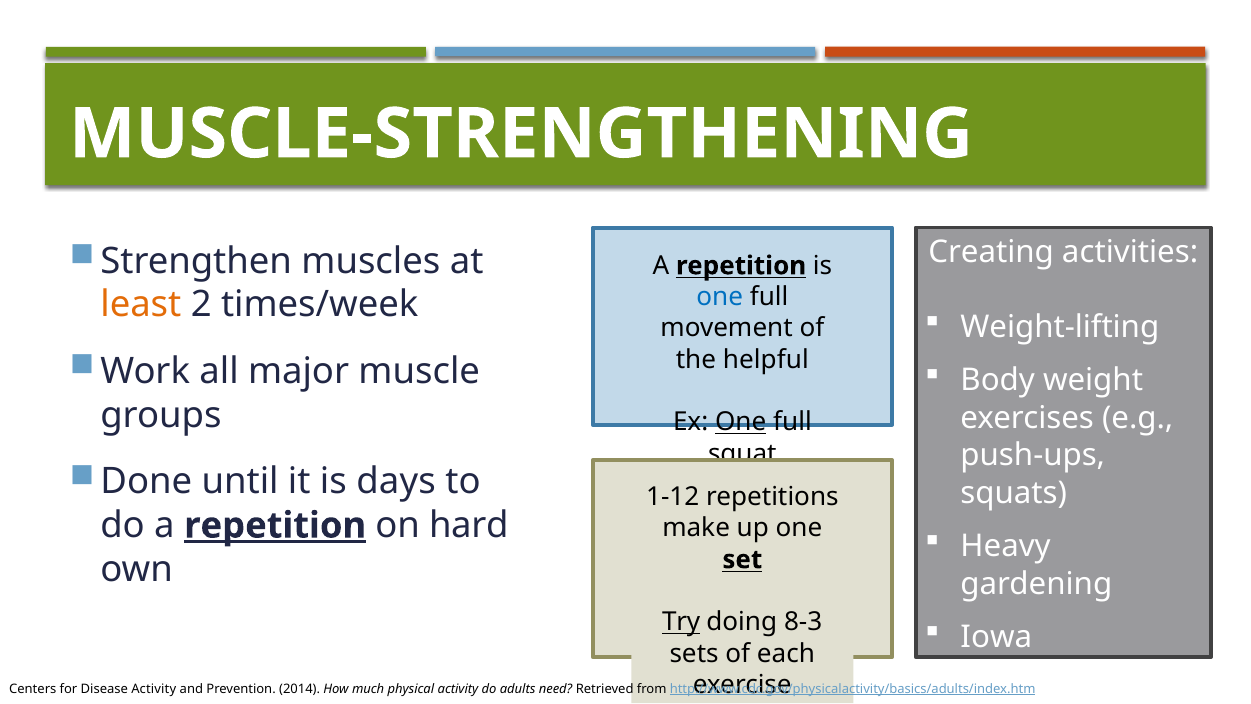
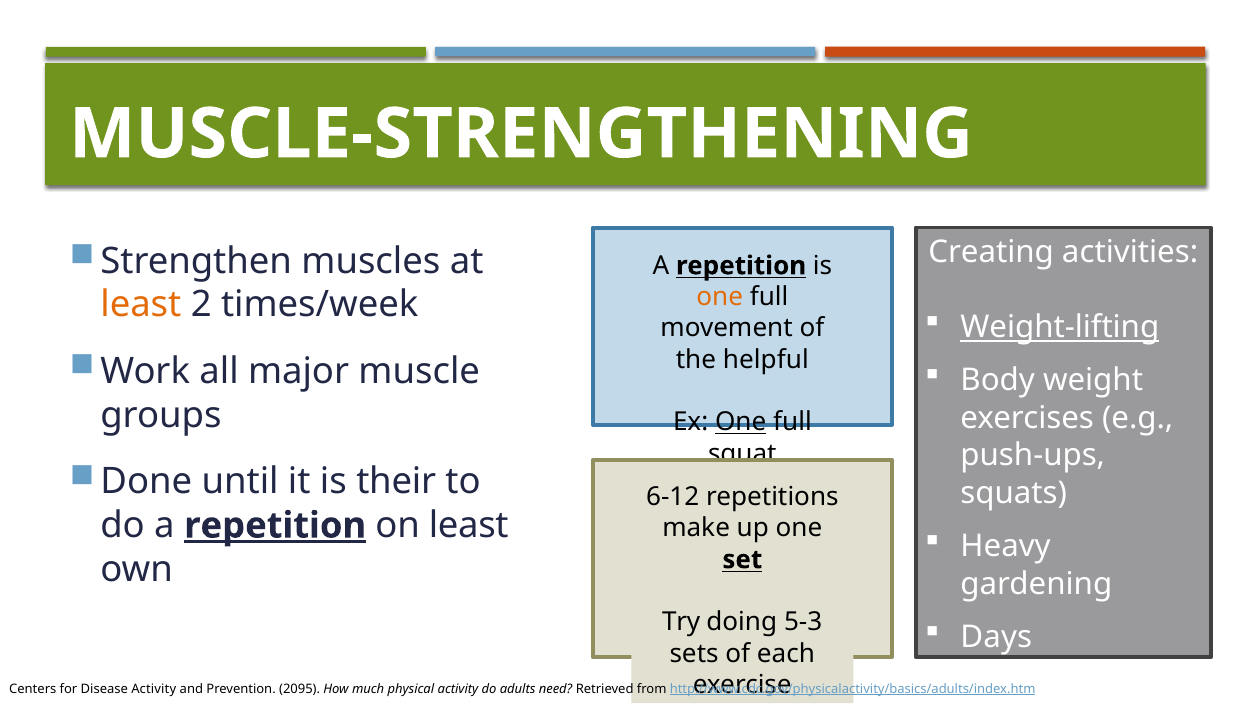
one colour: blue -> orange (720, 297)
Weight-lifting underline: none -> present (1060, 327)
days: days -> their (396, 482)
1-12: 1-12 -> 6-12 (673, 497)
on hard: hard -> least (469, 525)
Try underline: present -> none (681, 622)
8-3: 8-3 -> 5-3 (803, 622)
Iowa: Iowa -> Days (996, 637)
2014: 2014 -> 2095 (300, 689)
